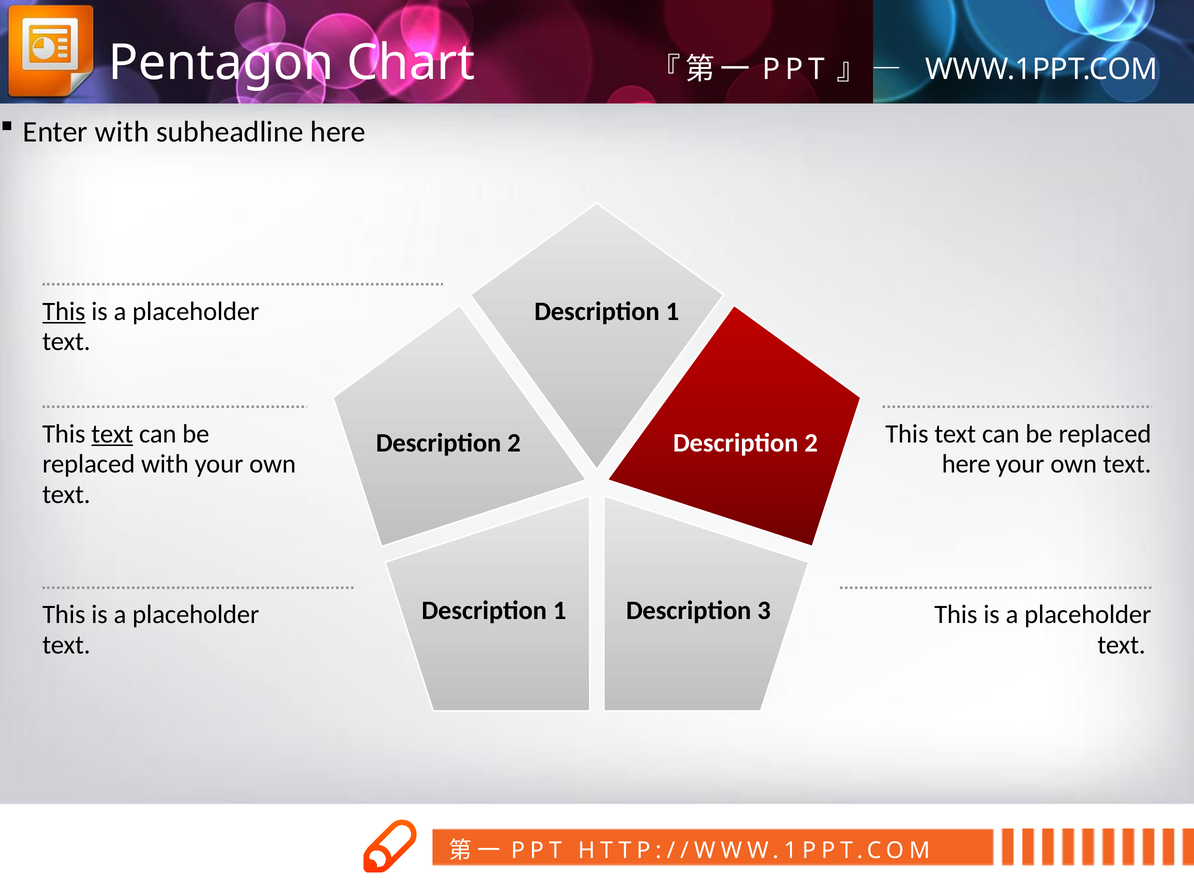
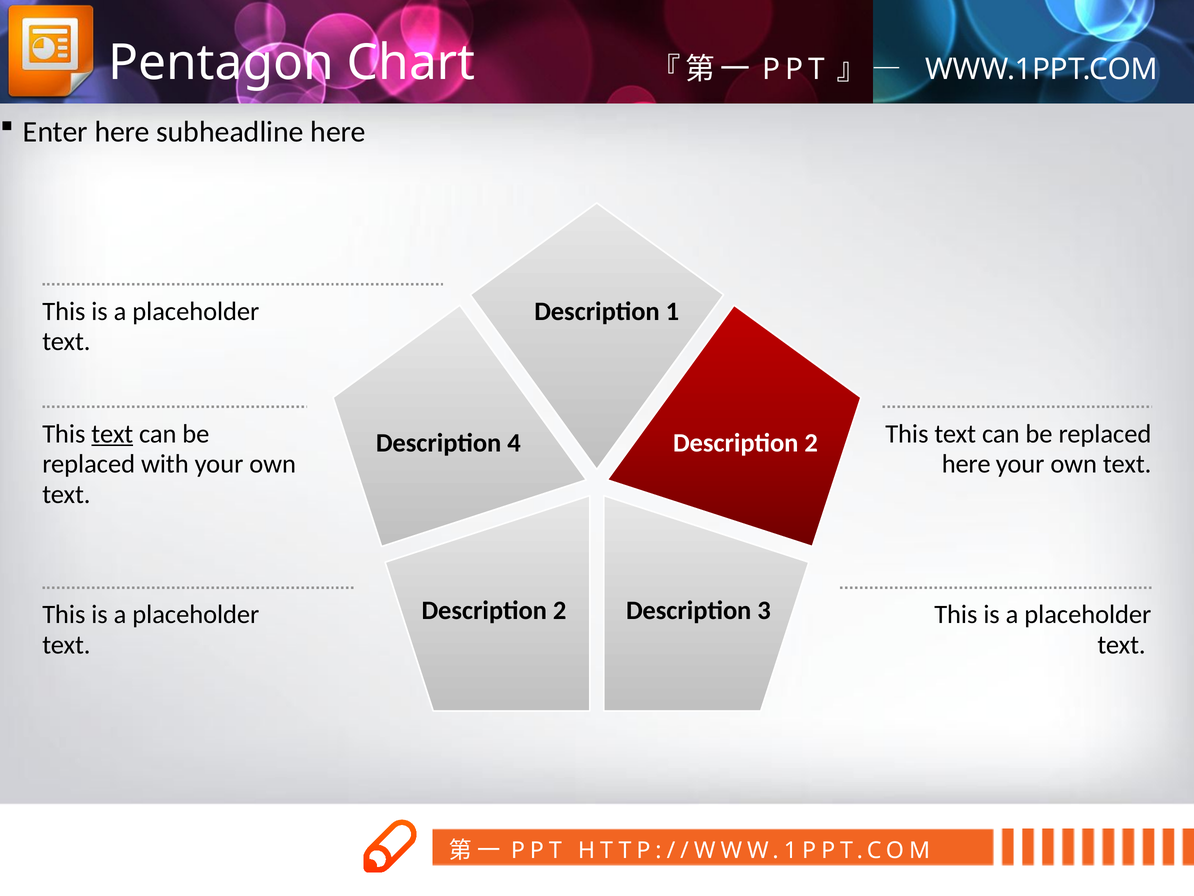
Enter with: with -> here (122, 132)
This underline: present -> none (64, 311)
2: 2 -> 4 (514, 443)
1: 1 -> 2 (560, 610)
